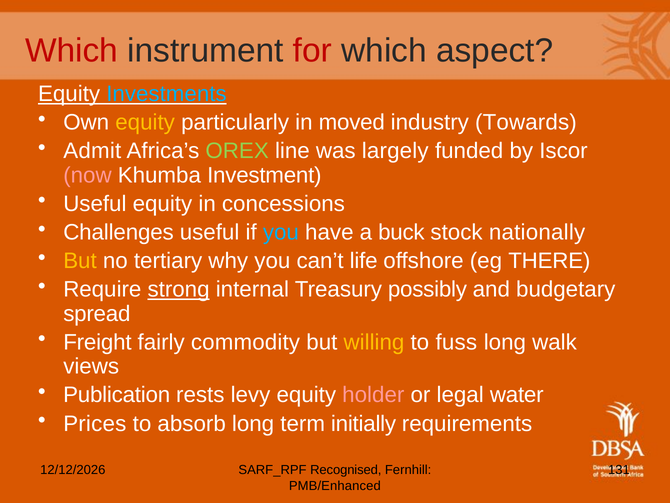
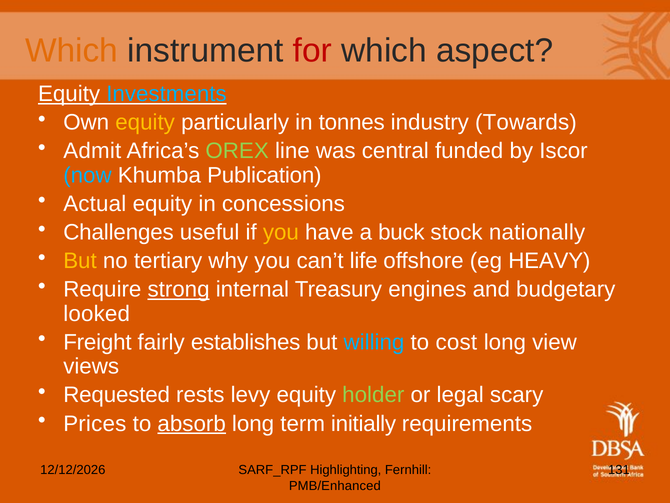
Which colour: red -> orange (72, 50)
moved: moved -> tonnes (352, 122)
largely: largely -> central (395, 151)
now colour: pink -> light blue (87, 175)
Investment: Investment -> Publication (264, 175)
Useful: Useful -> Actual (95, 204)
you colour: light blue -> yellow (281, 232)
THERE: THERE -> HEAVY (549, 261)
possibly: possibly -> engines (427, 289)
spread: spread -> looked (97, 313)
commodity: commodity -> establishes (246, 342)
willing colour: yellow -> light blue (374, 342)
fuss: fuss -> cost (456, 342)
walk: walk -> view (555, 342)
Publication: Publication -> Requested (117, 395)
holder colour: pink -> light green (373, 395)
water: water -> scary (517, 395)
absorb underline: none -> present (192, 423)
Recognised: Recognised -> Highlighting (346, 470)
